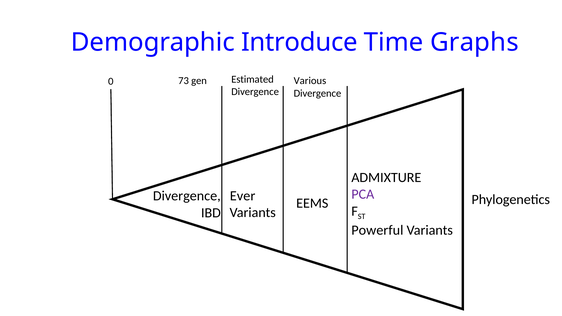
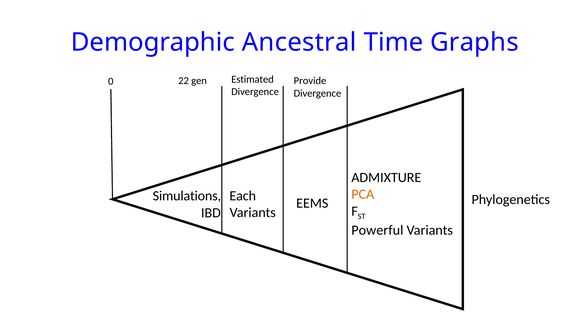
Introduce: Introduce -> Ancestral (299, 42)
Various: Various -> Provide (310, 81)
73: 73 -> 22 (184, 81)
PCA colour: purple -> orange (363, 194)
Divergence: Divergence -> Simulations (187, 196)
Ever: Ever -> Each (243, 196)
